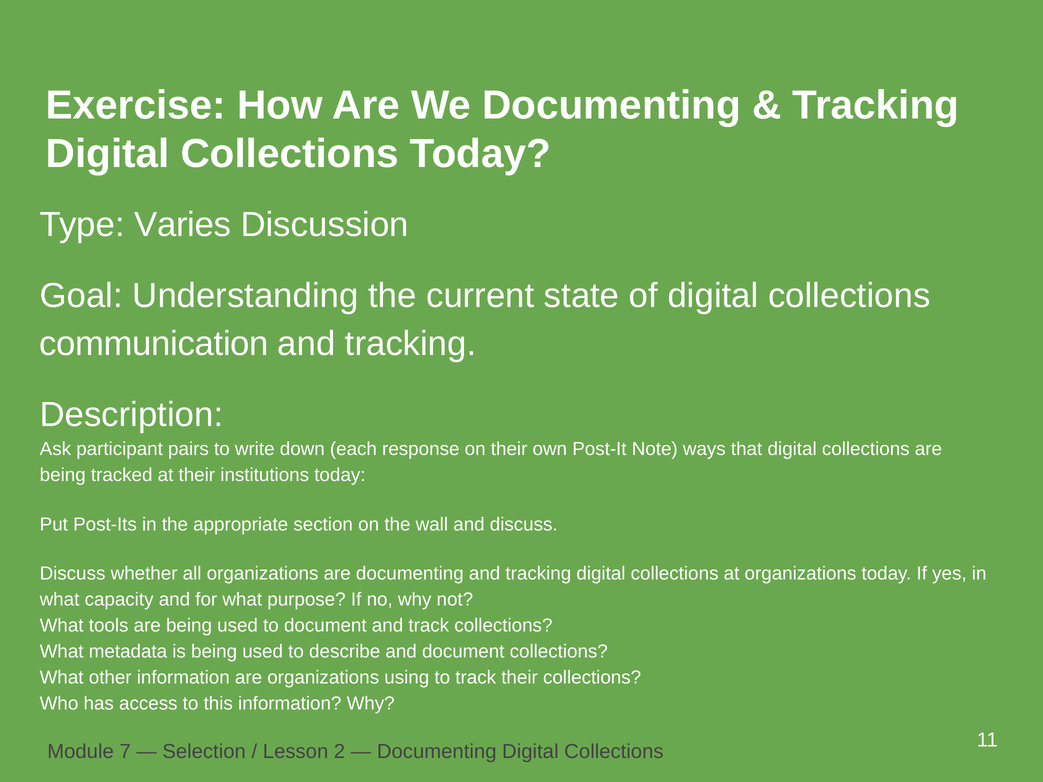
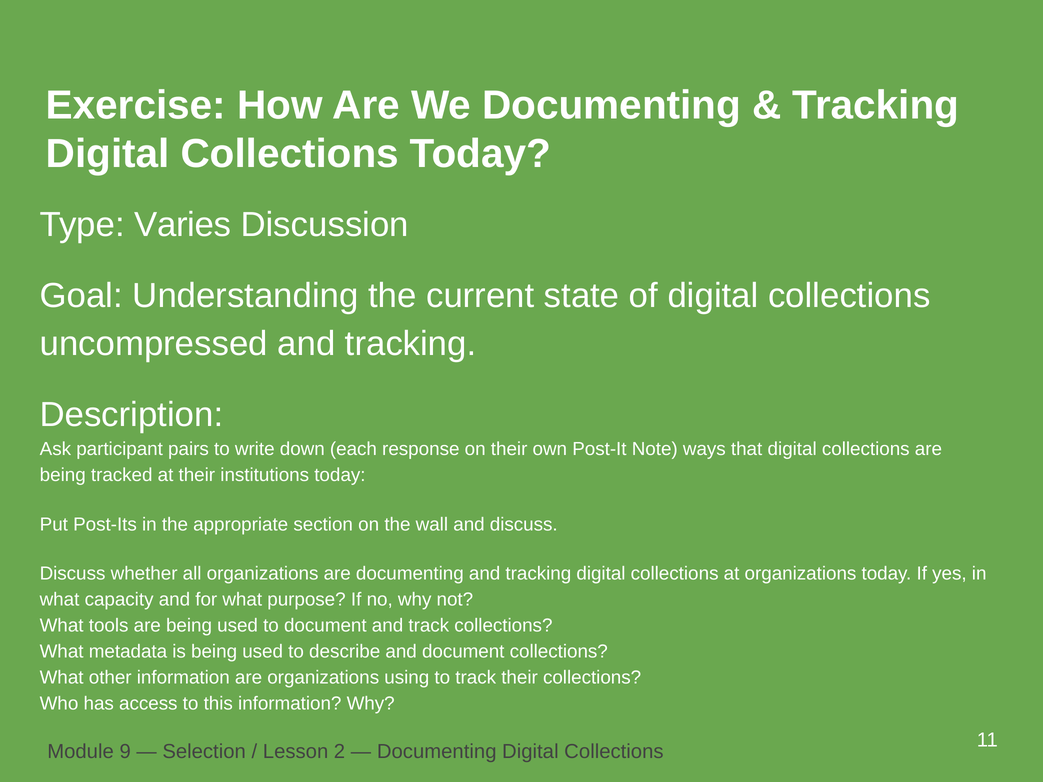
communication: communication -> uncompressed (154, 344)
7: 7 -> 9 (125, 752)
